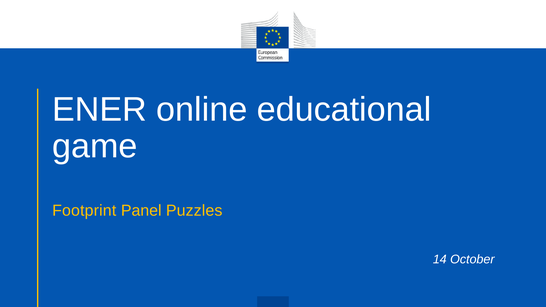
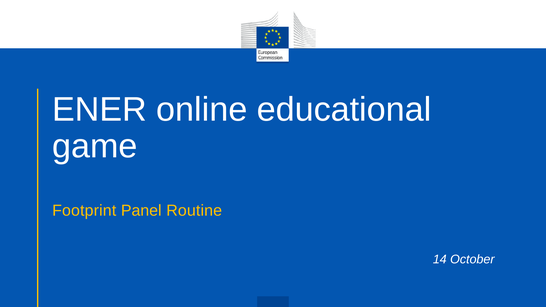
Puzzles: Puzzles -> Routine (194, 211)
